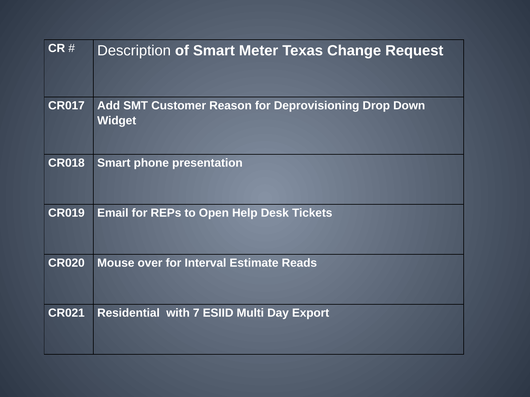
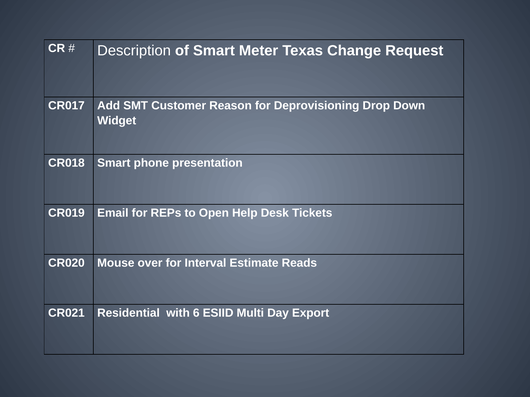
7: 7 -> 6 (196, 313)
